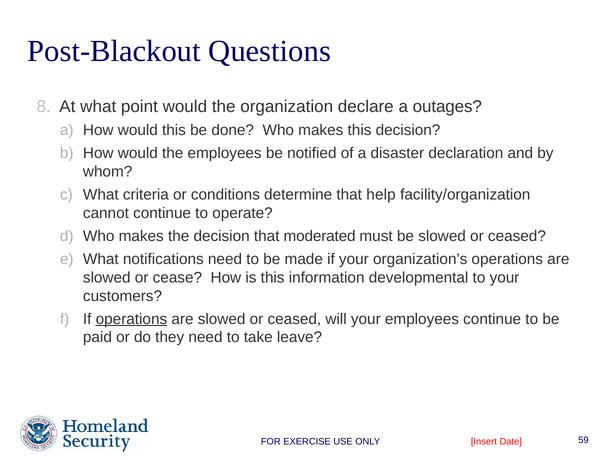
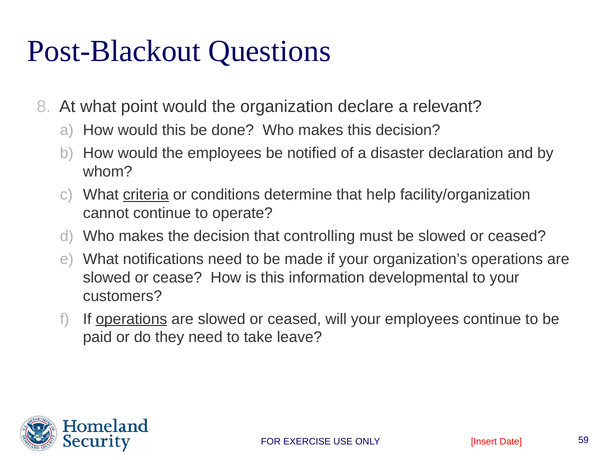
outages: outages -> relevant (447, 106)
criteria underline: none -> present (146, 195)
moderated: moderated -> controlling (319, 236)
